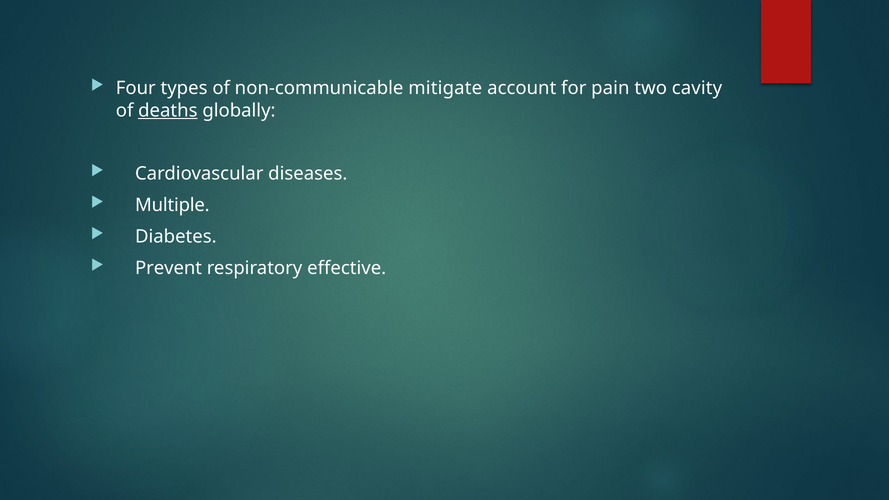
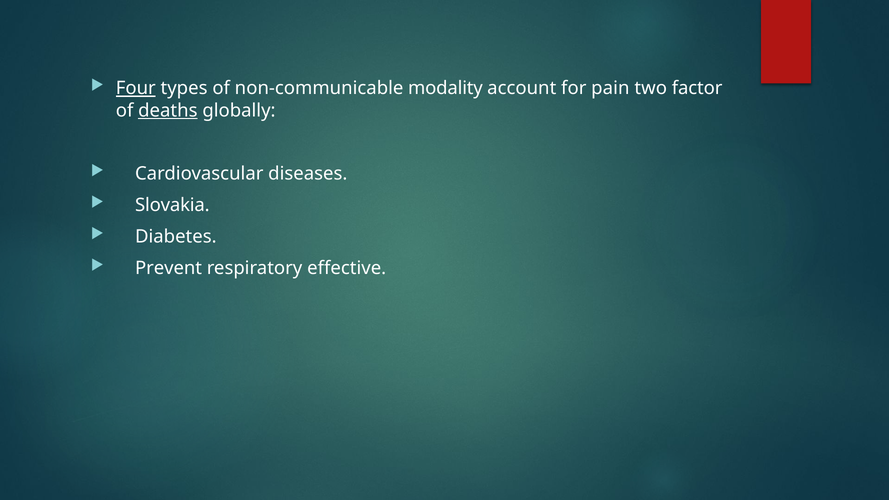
Four underline: none -> present (136, 88)
mitigate: mitigate -> modality (445, 88)
cavity: cavity -> factor (697, 88)
Multiple: Multiple -> Slovakia (172, 205)
